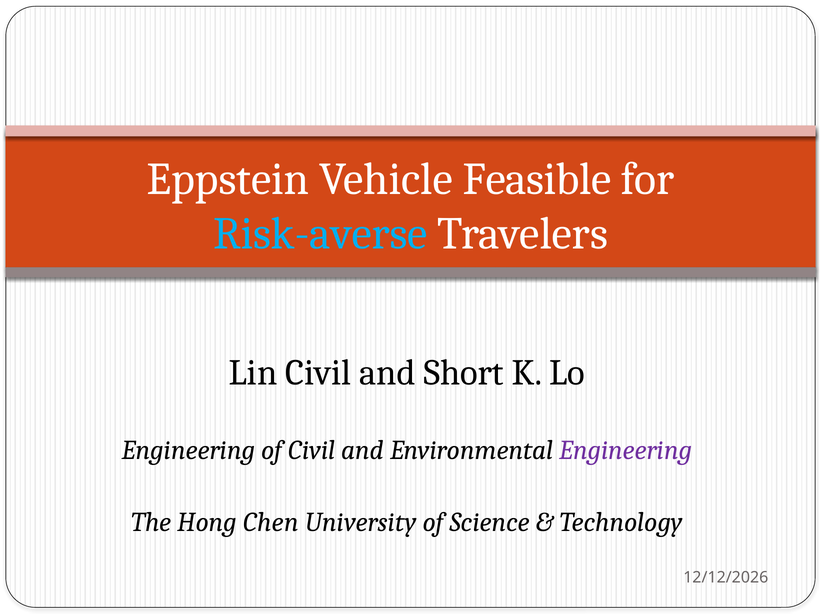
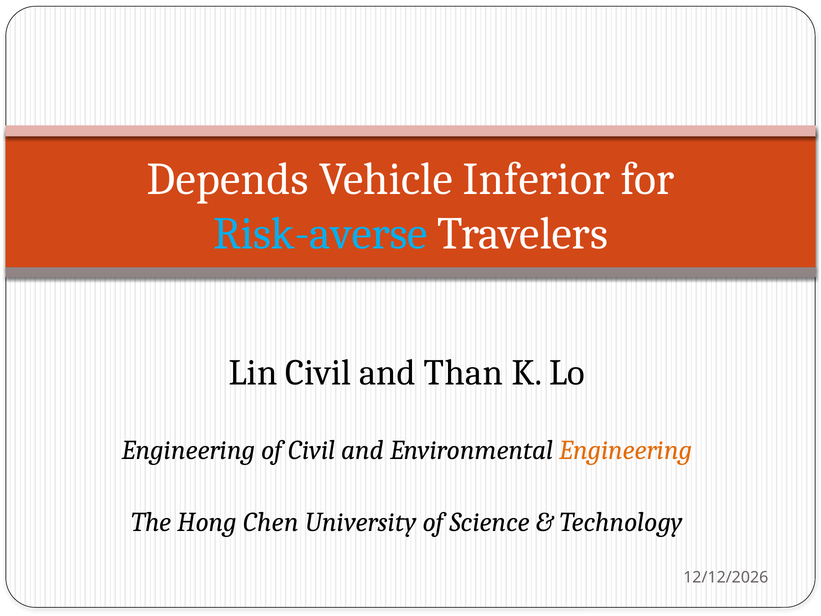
Eppstein: Eppstein -> Depends (228, 179)
Feasible: Feasible -> Inferior (537, 179)
Short: Short -> Than (463, 372)
Engineering colour: purple -> orange (626, 450)
